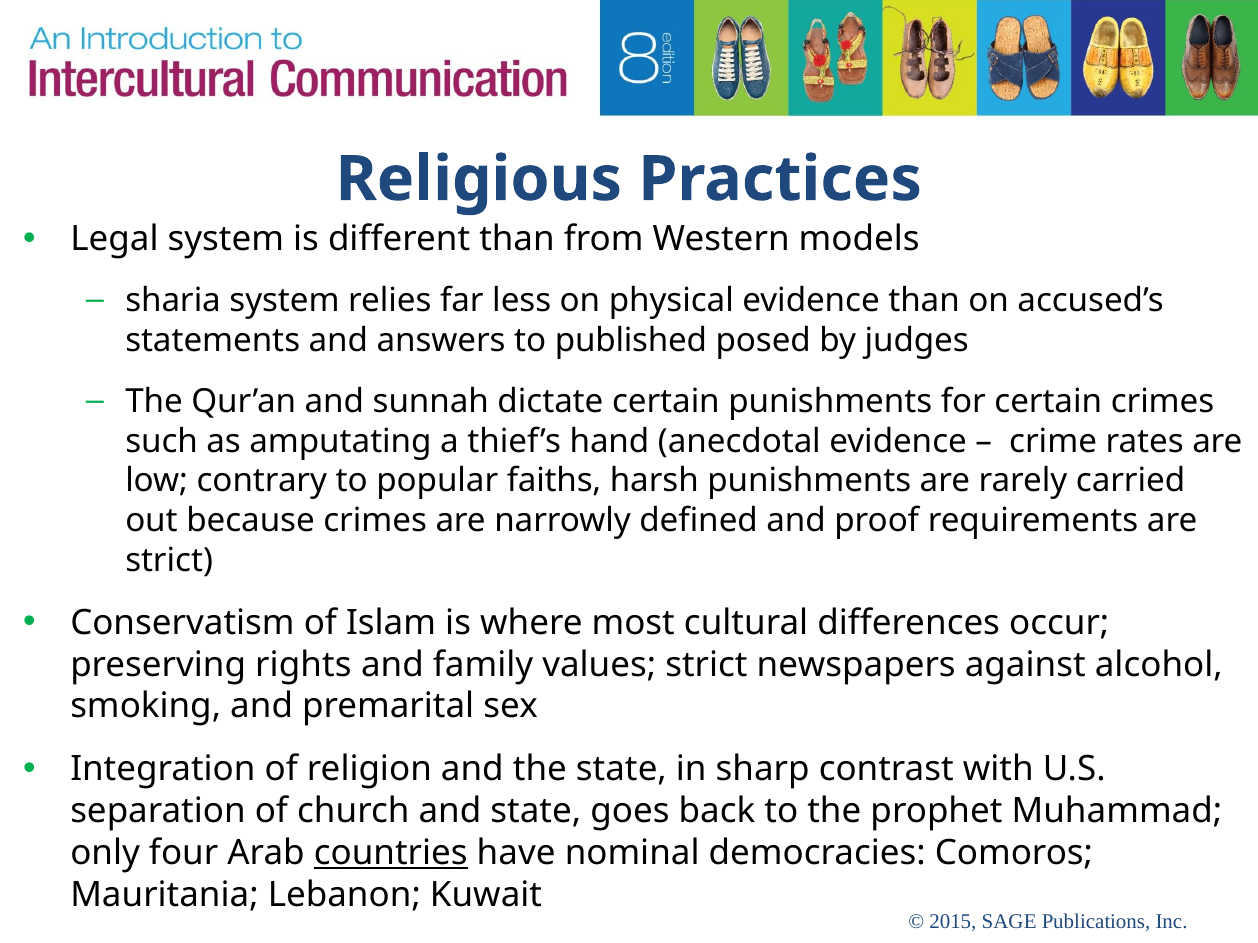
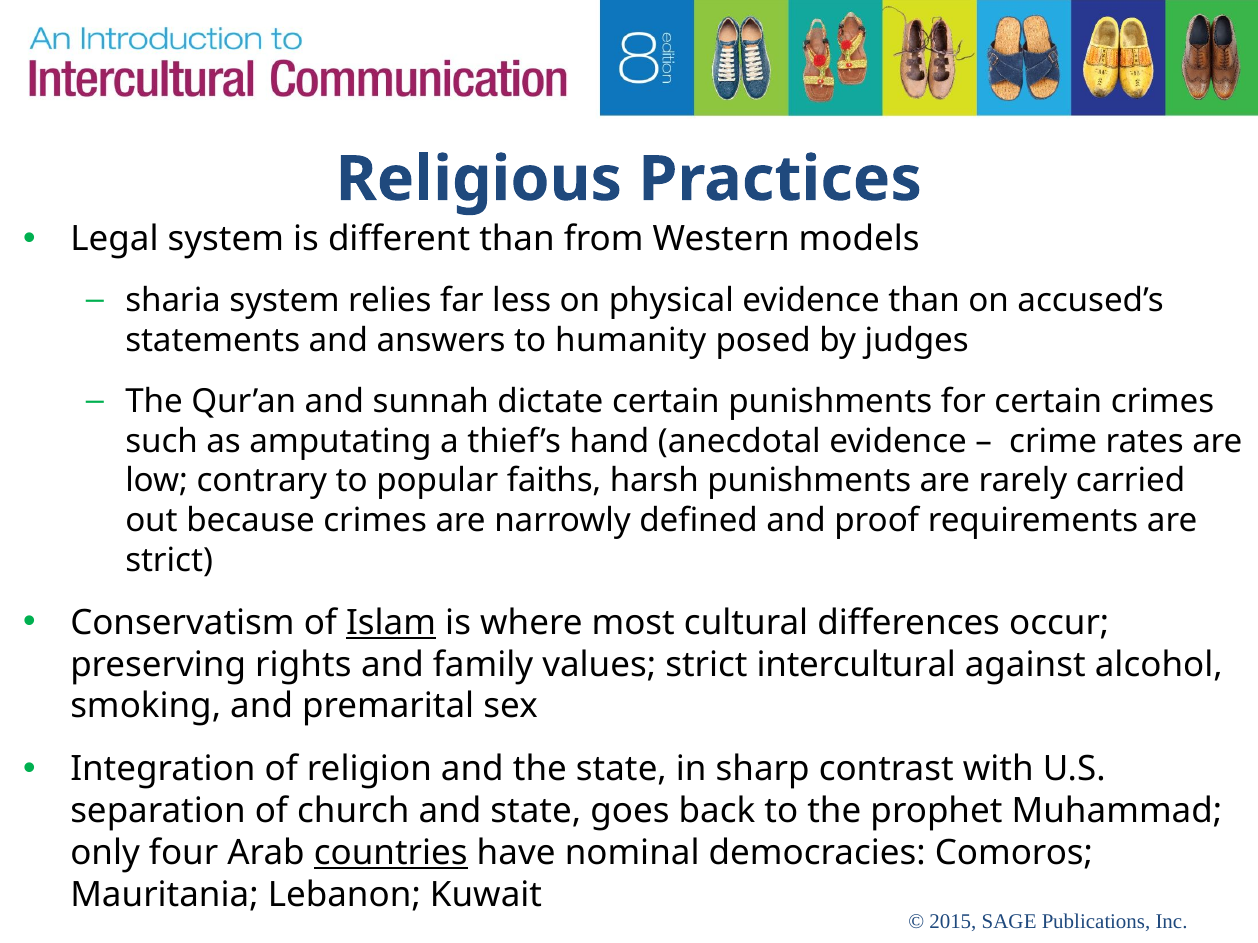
published: published -> humanity (631, 341)
Islam underline: none -> present (391, 623)
newspapers: newspapers -> intercultural (856, 665)
